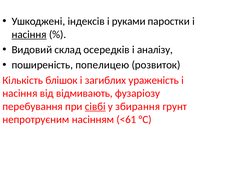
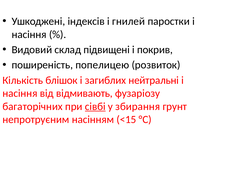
руками: руками -> гнилей (129, 21)
насіння underline: present -> none (29, 34)
осередків: осередків -> підвищені (107, 50)
аналізу: аналізу -> покрив (155, 50)
ураженість: ураженість -> нейтральні (154, 80)
перебування: перебування -> багаторічних (33, 106)
<61: <61 -> <15 (126, 119)
